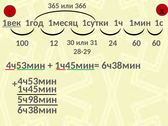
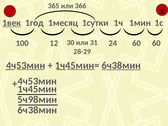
6ч38мин underline: none -> present (121, 65)
